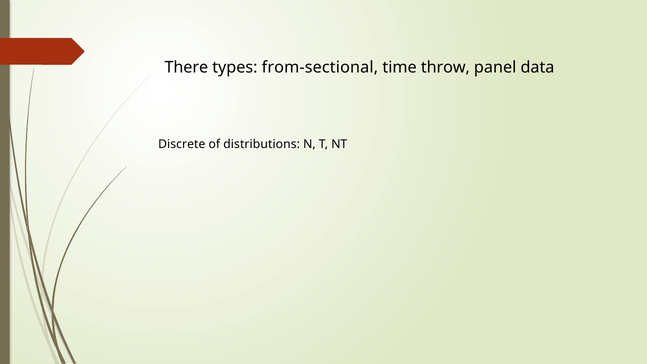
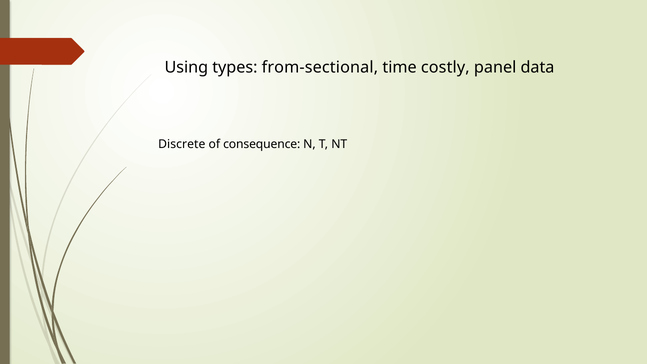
There: There -> Using (186, 68)
throw: throw -> costly (445, 68)
distributions: distributions -> consequence (262, 144)
